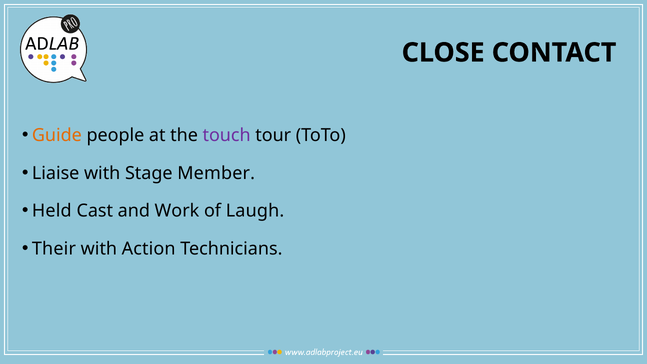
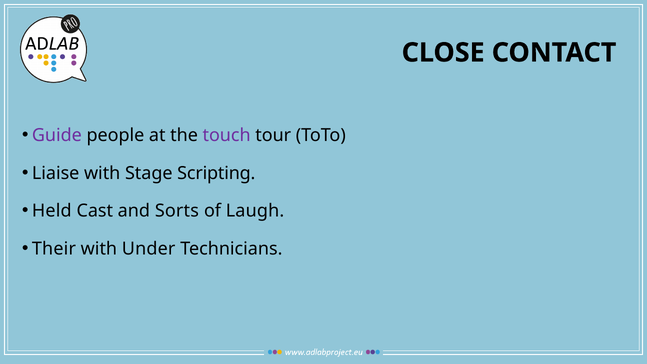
Guide colour: orange -> purple (57, 135)
Member: Member -> Scripting (216, 173)
Work: Work -> Sorts (177, 211)
Action: Action -> Under (149, 249)
